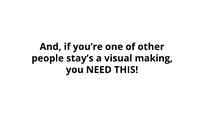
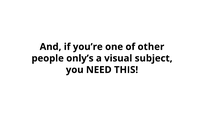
stay’s: stay’s -> only’s (80, 58)
making: making -> subject (154, 58)
